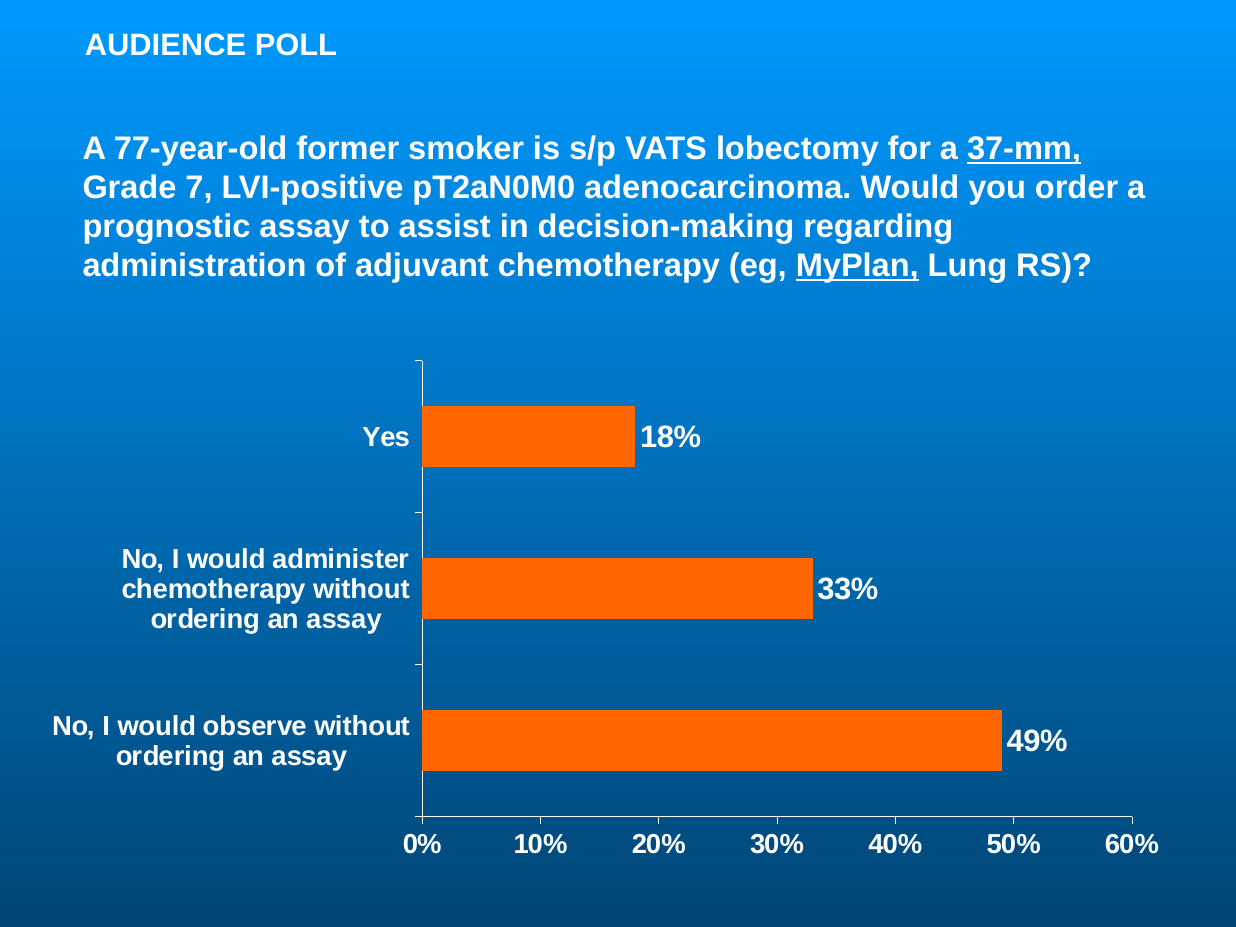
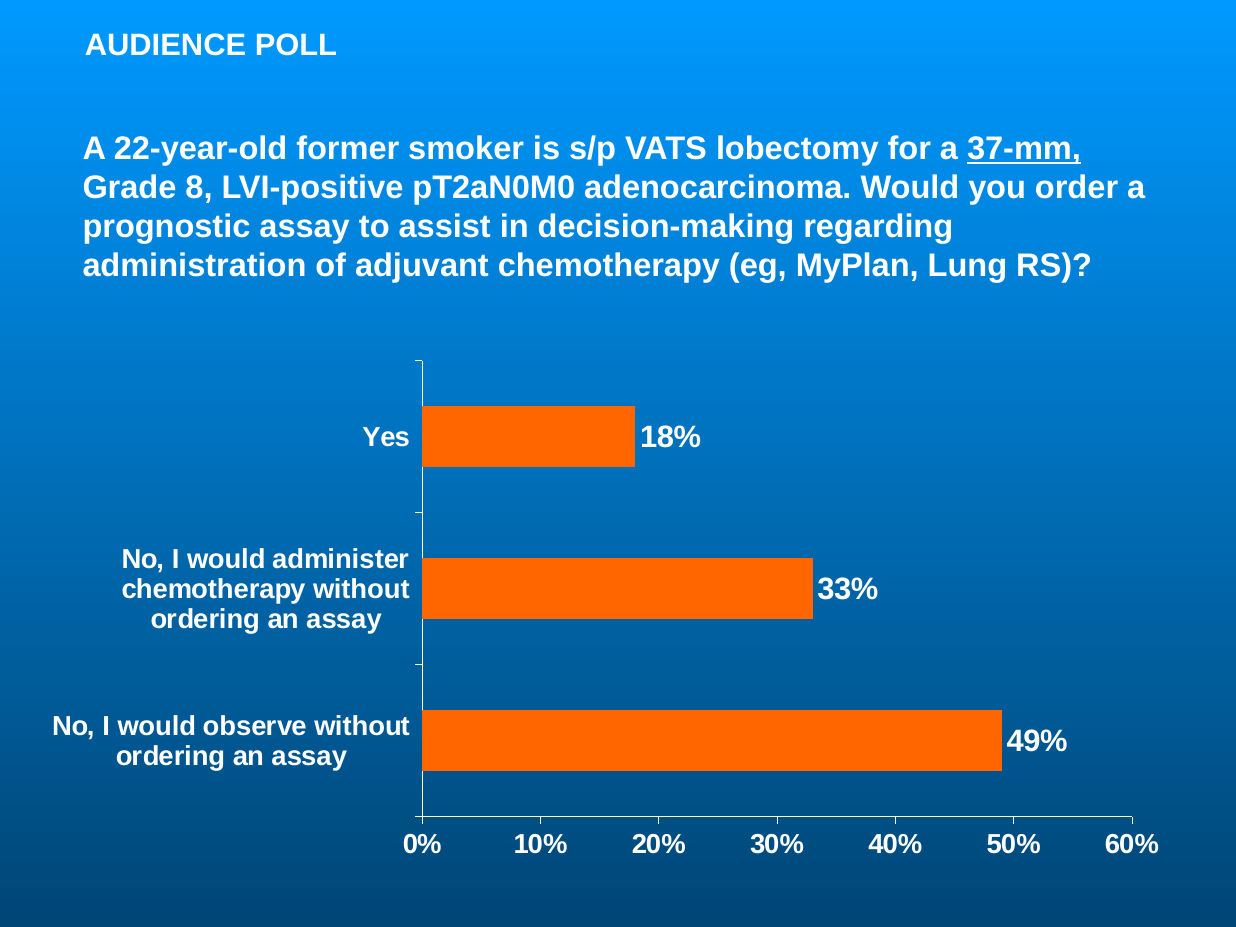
77-year-old: 77-year-old -> 22-year-old (201, 149)
7: 7 -> 8 (199, 188)
MyPlan underline: present -> none (857, 266)
